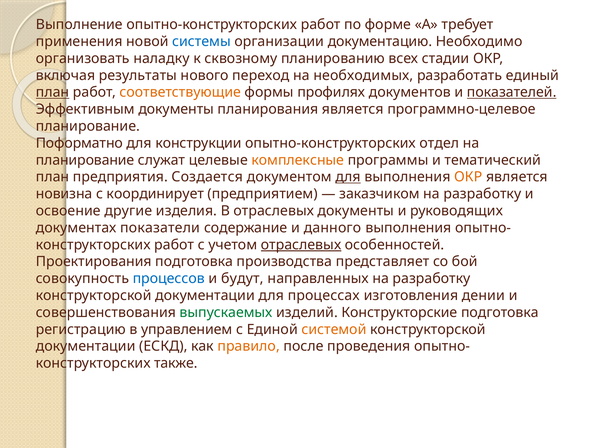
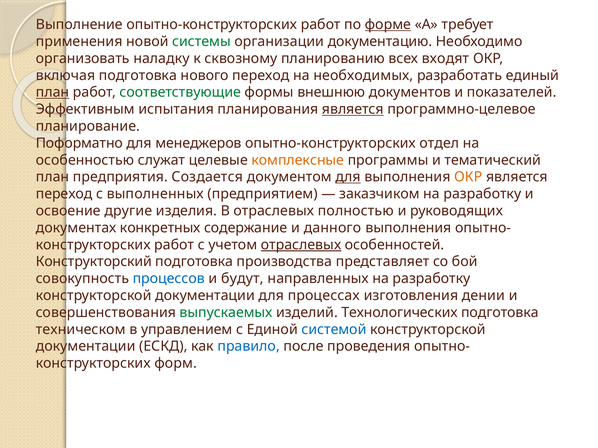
форме underline: none -> present (388, 25)
системы colour: blue -> green (201, 42)
стадии: стадии -> входят (446, 59)
включая результаты: результаты -> подготовка (138, 75)
соответствующие colour: orange -> green (180, 92)
профилях: профилях -> внешнюю (331, 92)
показателей underline: present -> none (512, 92)
Эффективным документы: документы -> испытания (176, 109)
является underline: none -> present (353, 109)
конструкции: конструкции -> менеджеров (199, 143)
планирование: планирование -> особенностью (85, 160)
новизна: новизна -> переход (64, 194)
координирует: координирует -> выполненных (155, 194)
отраслевых документы: документы -> полностью (356, 211)
показатели: показатели -> конкретных (160, 228)
Проектирования: Проектирования -> Конструкторский (94, 262)
Конструкторские: Конструкторские -> Технологических (400, 313)
регистрацию: регистрацию -> техническом (81, 330)
системой colour: orange -> blue (334, 330)
правило colour: orange -> blue (249, 347)
также: также -> форм (176, 364)
